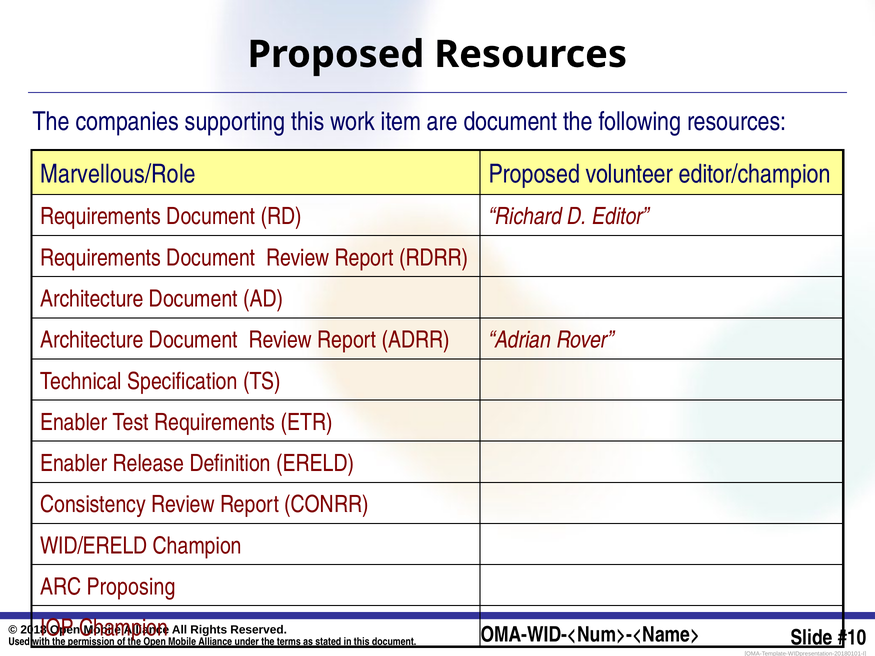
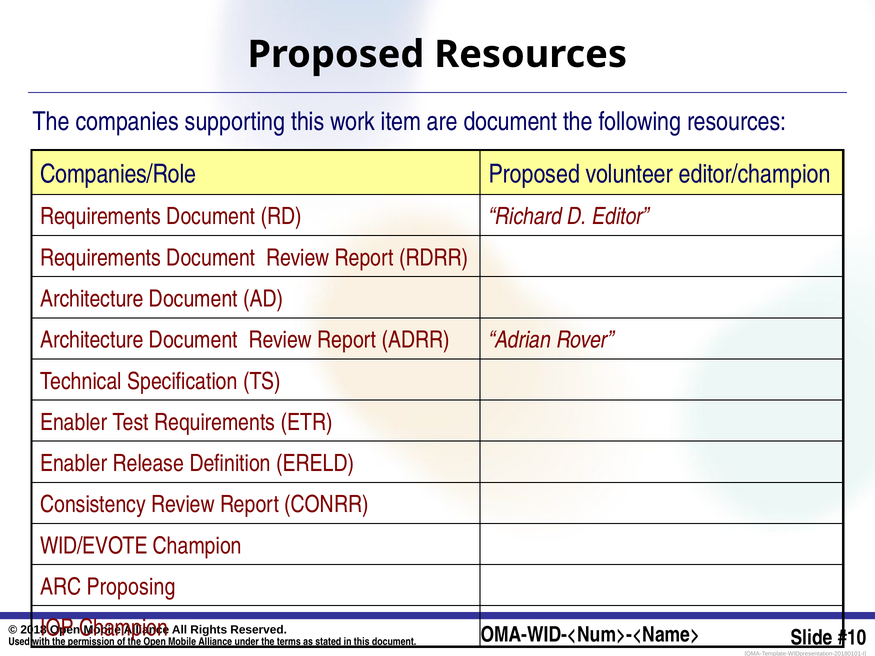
Marvellous/Role: Marvellous/Role -> Companies/Role (118, 174)
WID/ERELD: WID/ERELD -> WID/EVOTE (94, 546)
